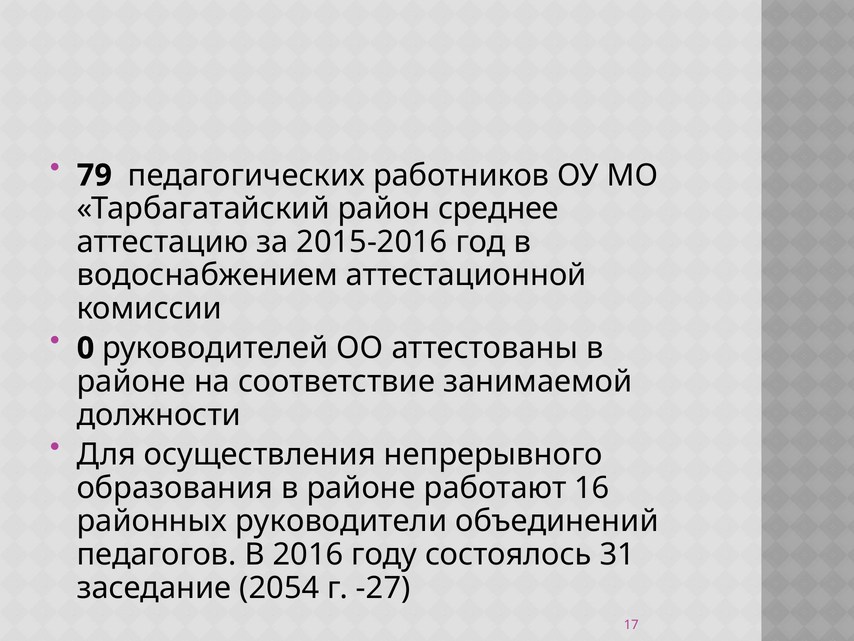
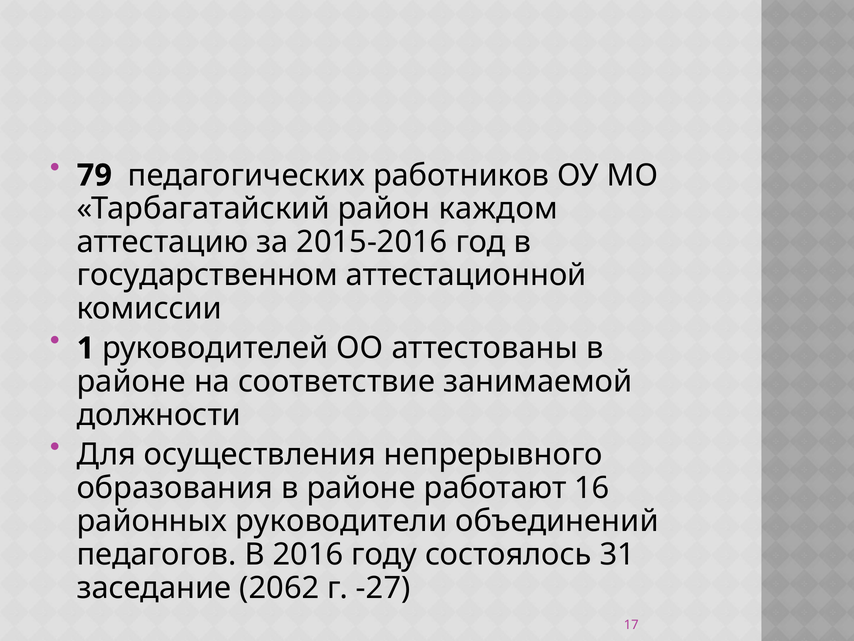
среднее: среднее -> каждом (498, 208)
водоснабжением: водоснабжением -> государственном (207, 275)
0: 0 -> 1 (86, 348)
2054: 2054 -> 2062 (279, 587)
